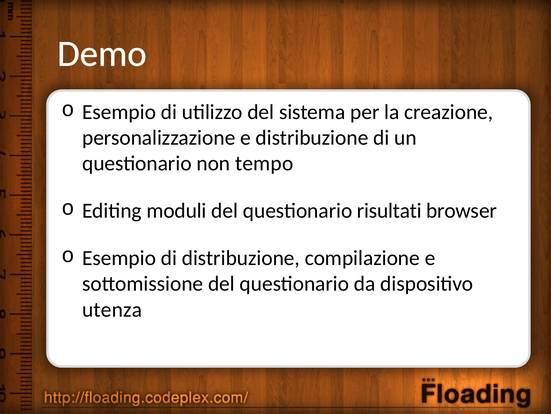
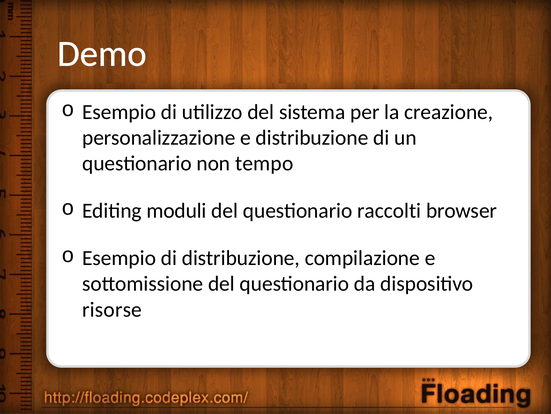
risultati: risultati -> raccolti (389, 210)
utenza: utenza -> risorse (112, 309)
